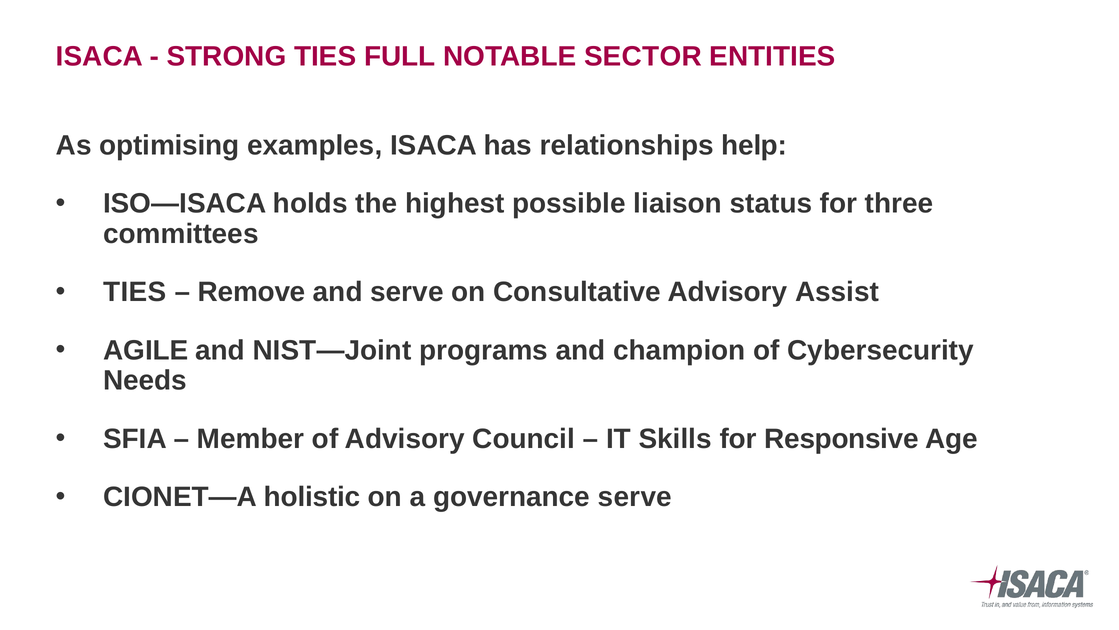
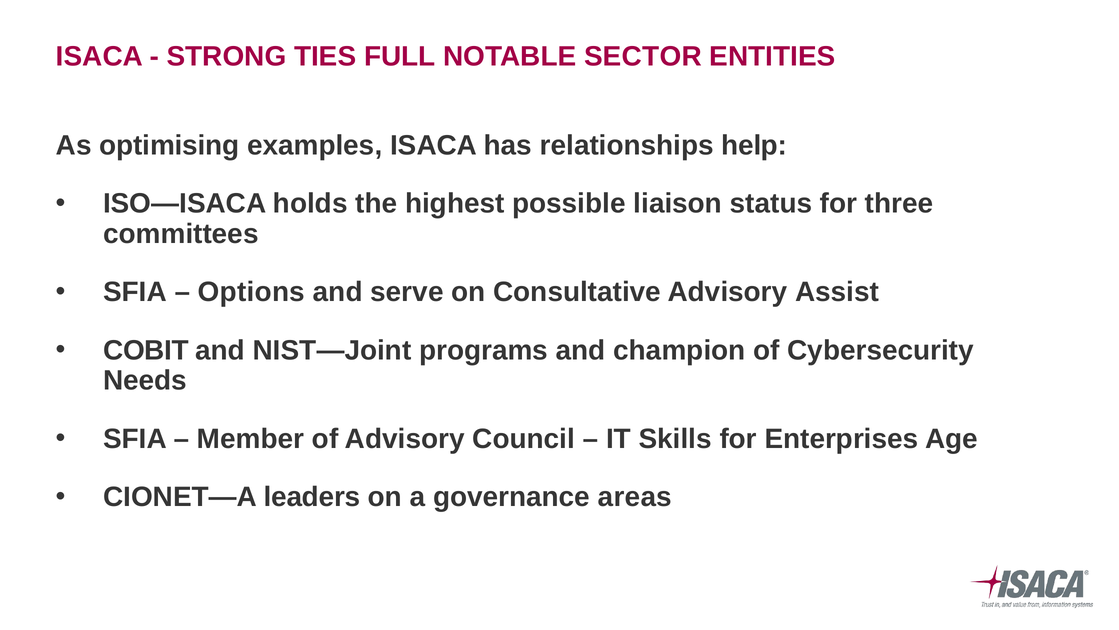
TIES: TIES -> SFIA (135, 292)
Remove: Remove -> Options (251, 292)
AGILE: AGILE -> COBIT (146, 350)
Responsive: Responsive -> Enterprises (841, 438)
holistic: holistic -> leaders (312, 497)
governance serve: serve -> areas (635, 497)
